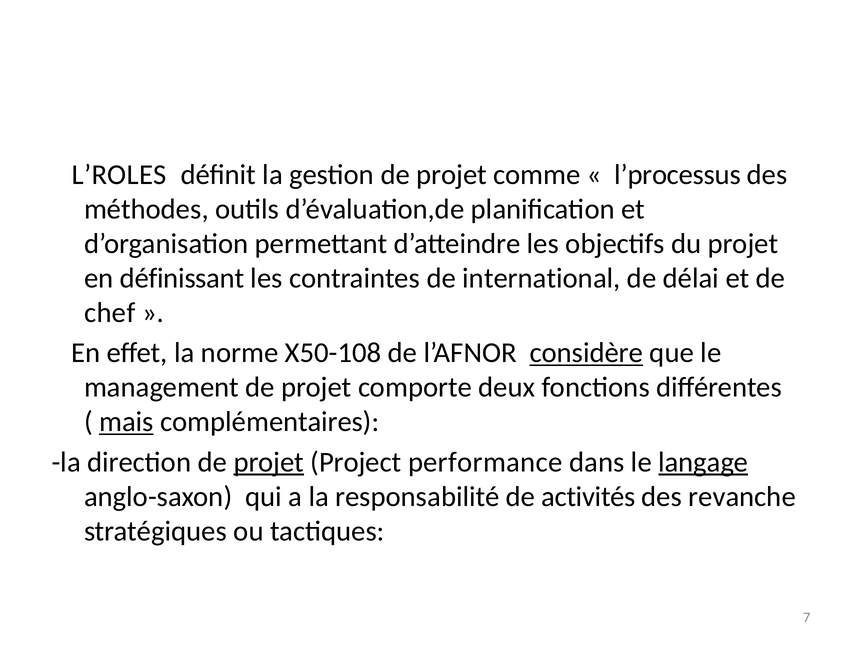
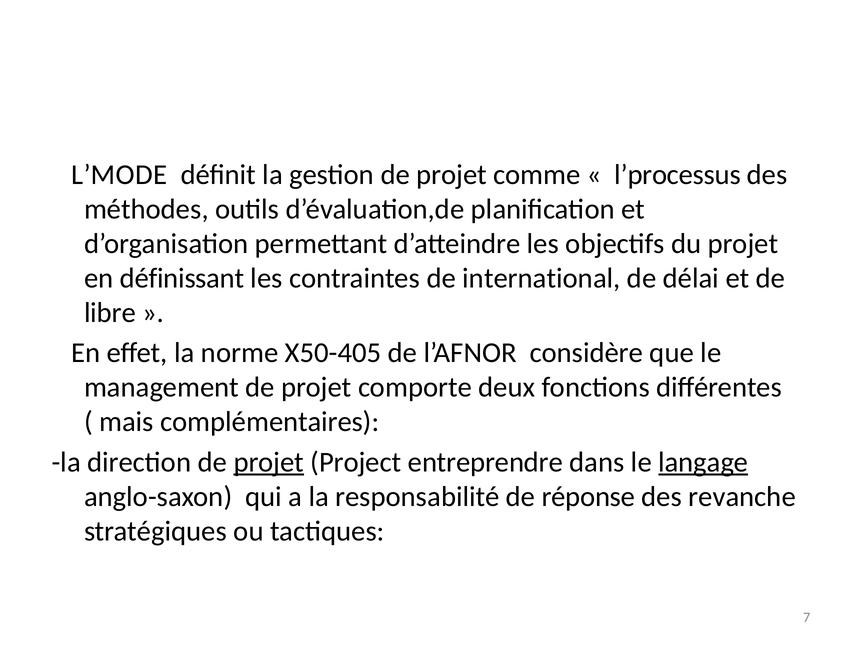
L’ROLES: L’ROLES -> L’MODE (119, 174)
chef: chef -> libre (110, 312)
X50-108: X50-108 -> X50-405 (333, 353)
considère underline: present -> none (586, 353)
mais underline: present -> none (126, 422)
performance: performance -> entreprendre (485, 462)
activités: activités -> réponse (588, 496)
